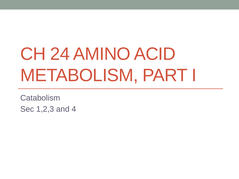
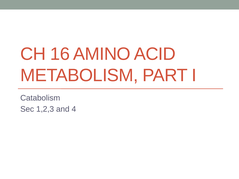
24: 24 -> 16 (60, 54)
